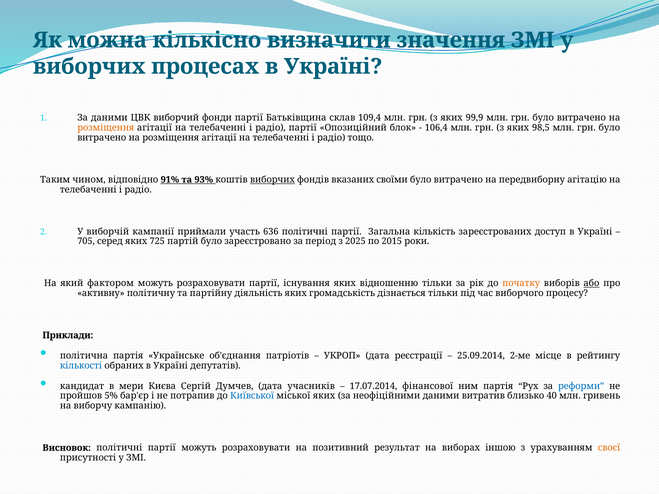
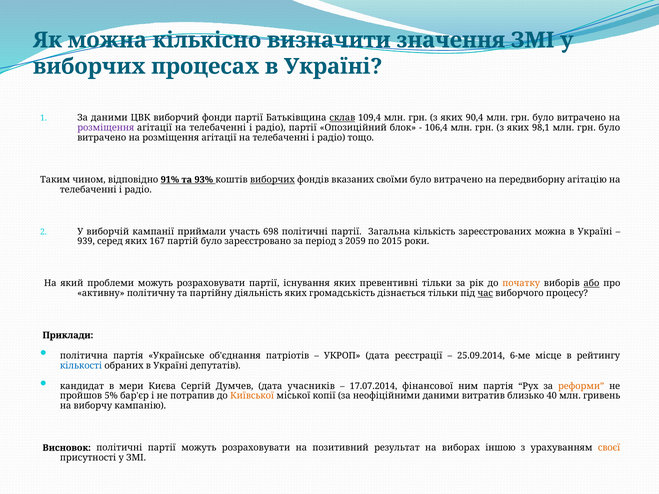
склав underline: none -> present (342, 118)
99,9: 99,9 -> 90,4 (474, 118)
розміщення colour: orange -> purple (106, 128)
98,5: 98,5 -> 98,1 (541, 128)
636: 636 -> 698 (271, 232)
зареєстрованих доступ: доступ -> можна (550, 232)
705: 705 -> 939 (86, 242)
725: 725 -> 167 (157, 242)
2025: 2025 -> 2059 (355, 242)
фактором: фактором -> проблеми (111, 284)
відношенню: відношенню -> превентивні (389, 284)
час underline: none -> present (485, 293)
2-ме: 2-ме -> 6-ме (520, 356)
реформи colour: blue -> orange (581, 386)
Київської colour: blue -> orange (252, 396)
міської яких: яких -> копії (324, 396)
